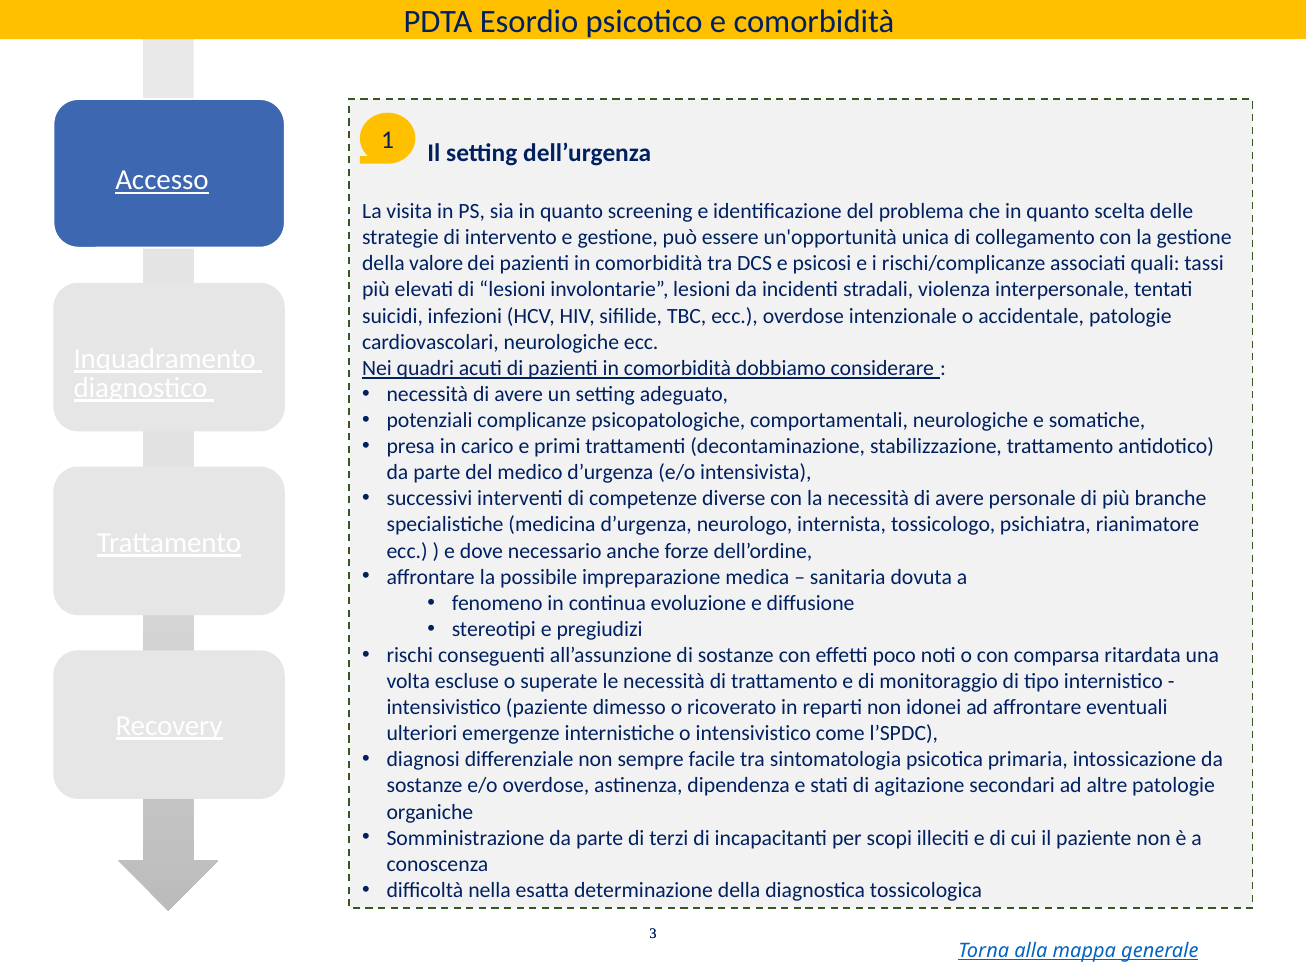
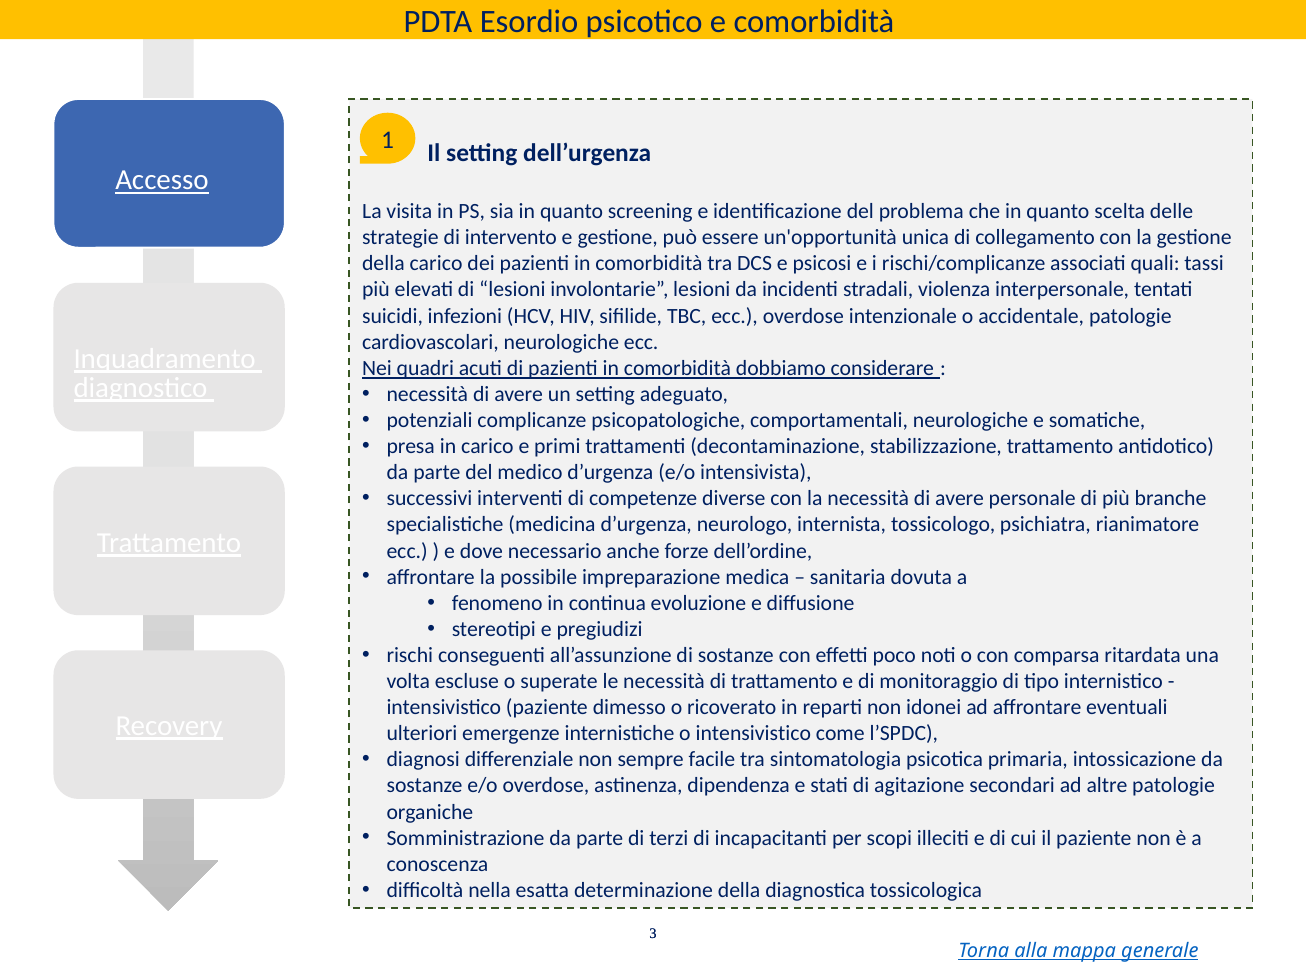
della valore: valore -> carico (436, 264)
